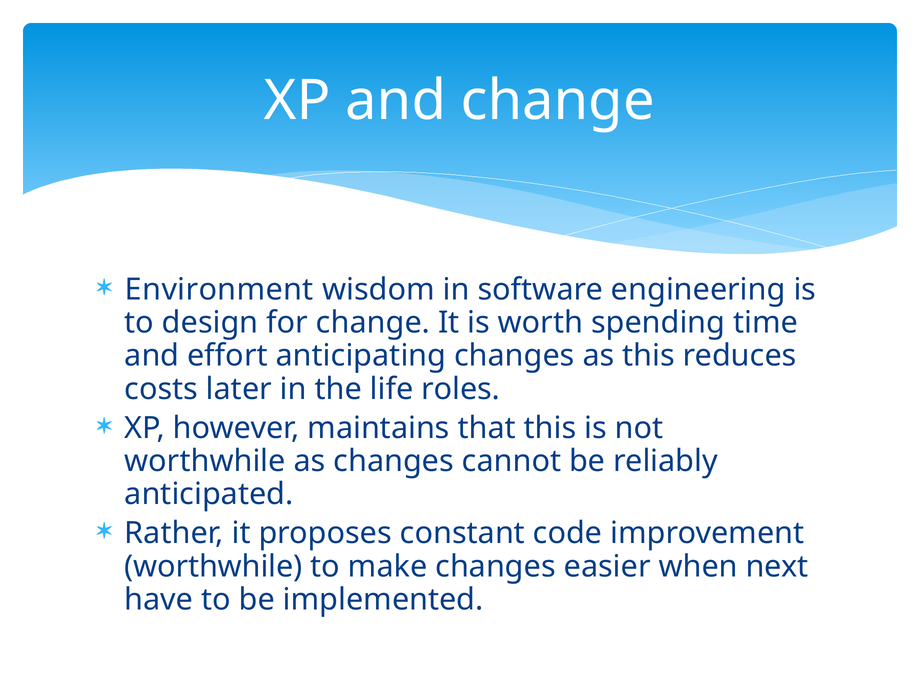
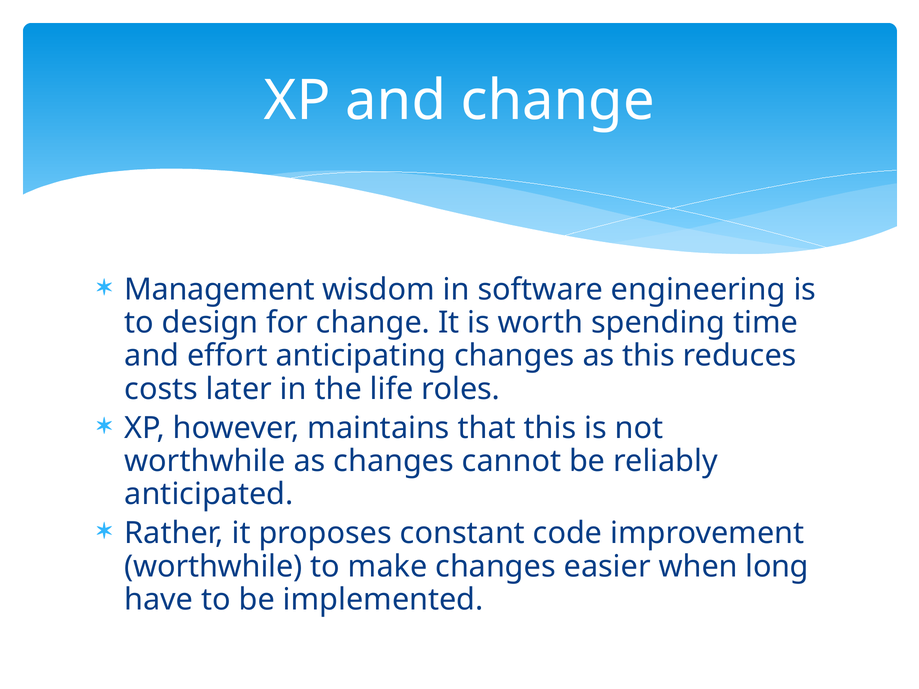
Environment: Environment -> Management (220, 290)
next: next -> long (777, 567)
